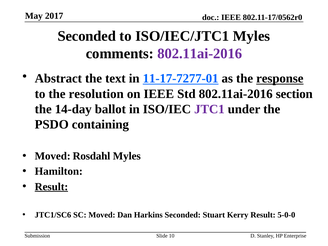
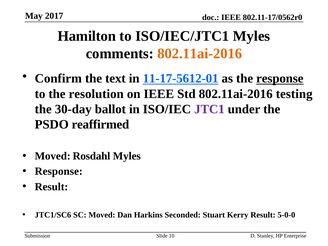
Seconded: Seconded -> Hamilton (87, 36)
802.11ai-2016 colour: purple -> orange (200, 53)
Abstract: Abstract -> Confirm (58, 79)
11-17-7277-01: 11-17-7277-01 -> 11-17-5612-01 (181, 79)
section: section -> testing (294, 94)
14-day: 14-day -> 30-day (73, 109)
containing: containing -> reaffirmed (100, 124)
Hamilton: Hamilton -> Response (59, 171)
Result underline: present -> none (51, 187)
